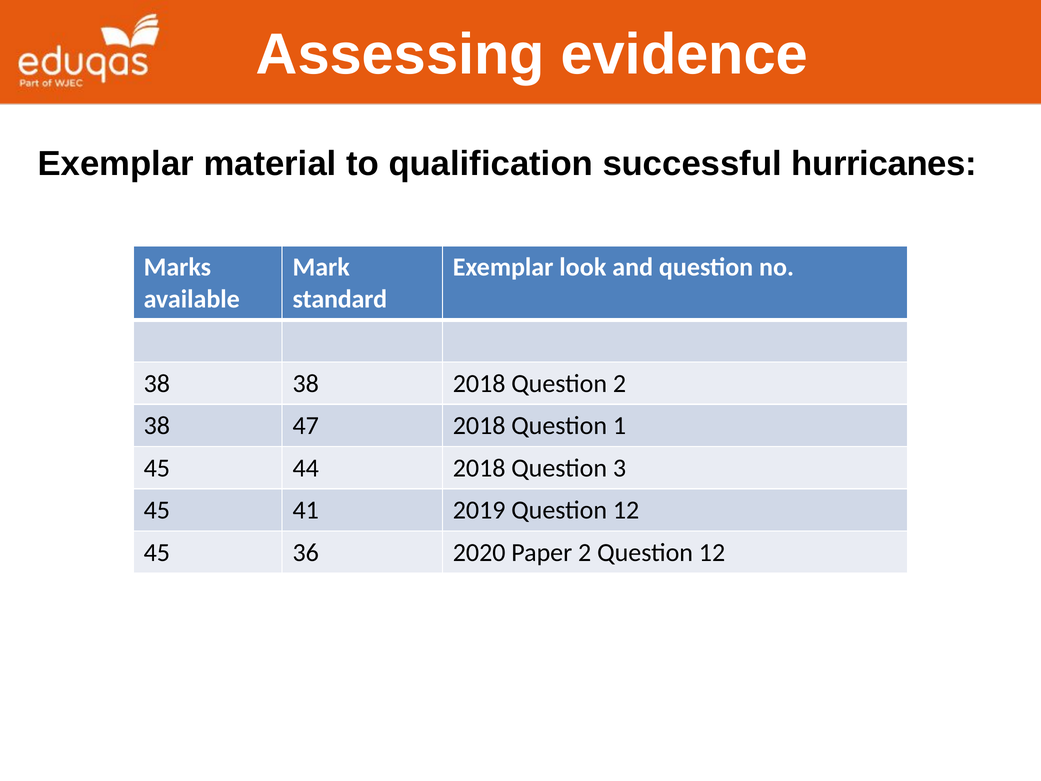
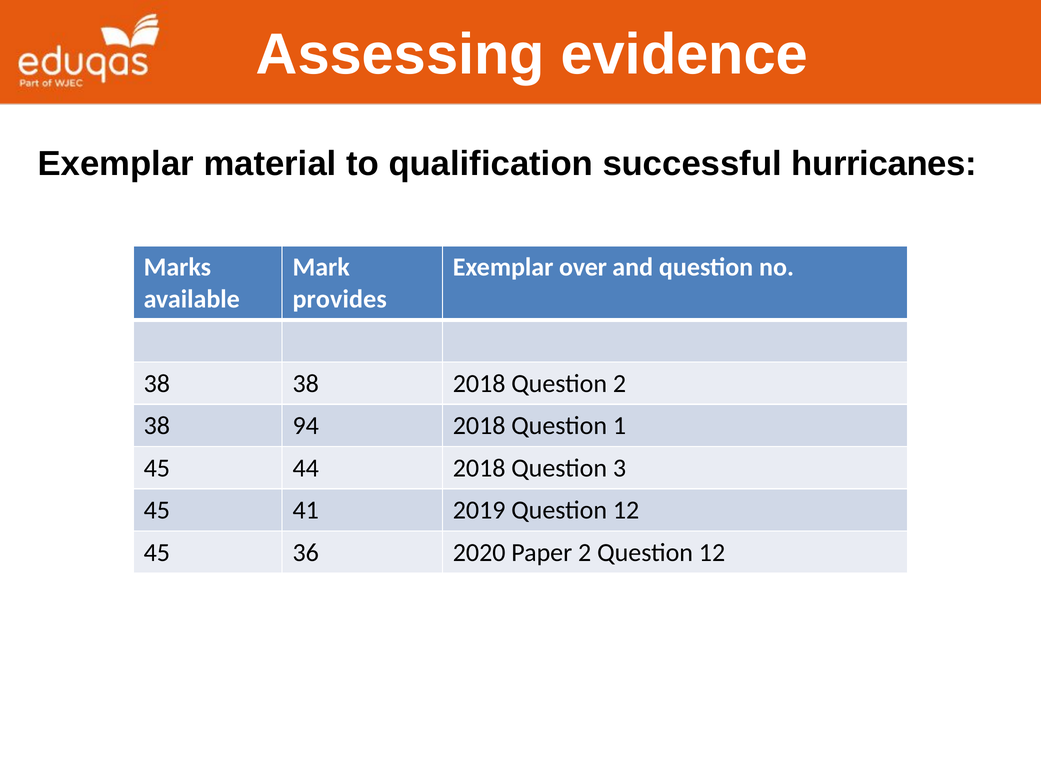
look: look -> over (583, 267)
standard: standard -> provides (340, 299)
47: 47 -> 94 (306, 426)
